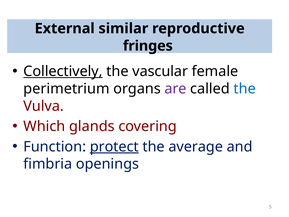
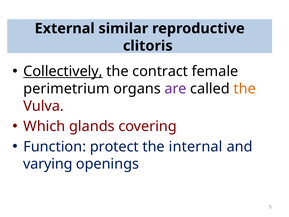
fringes: fringes -> clitoris (148, 46)
vascular: vascular -> contract (160, 71)
the colour: blue -> orange (245, 89)
protect underline: present -> none (114, 146)
average: average -> internal (196, 146)
fimbria: fimbria -> varying (48, 164)
